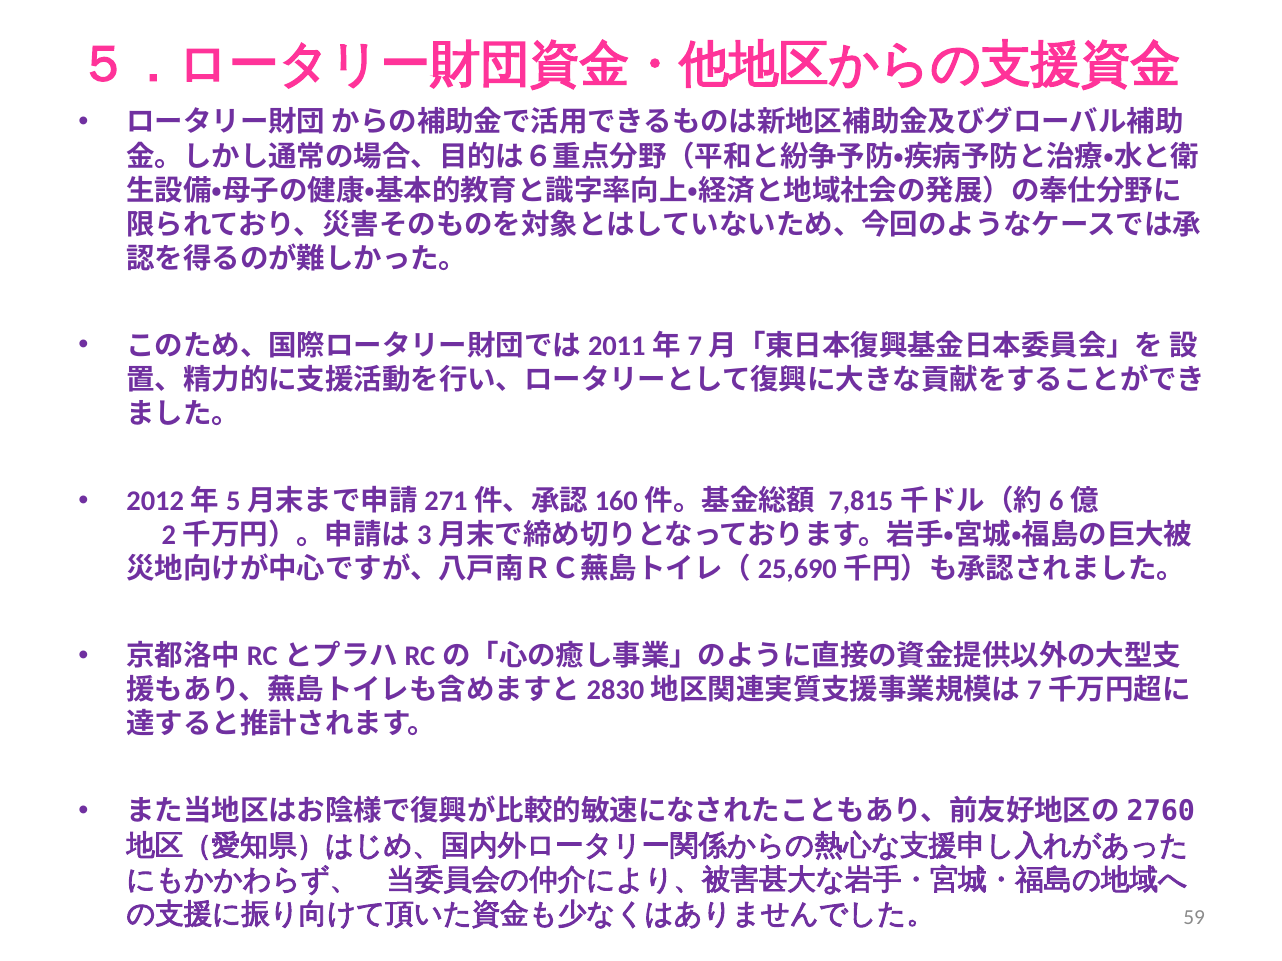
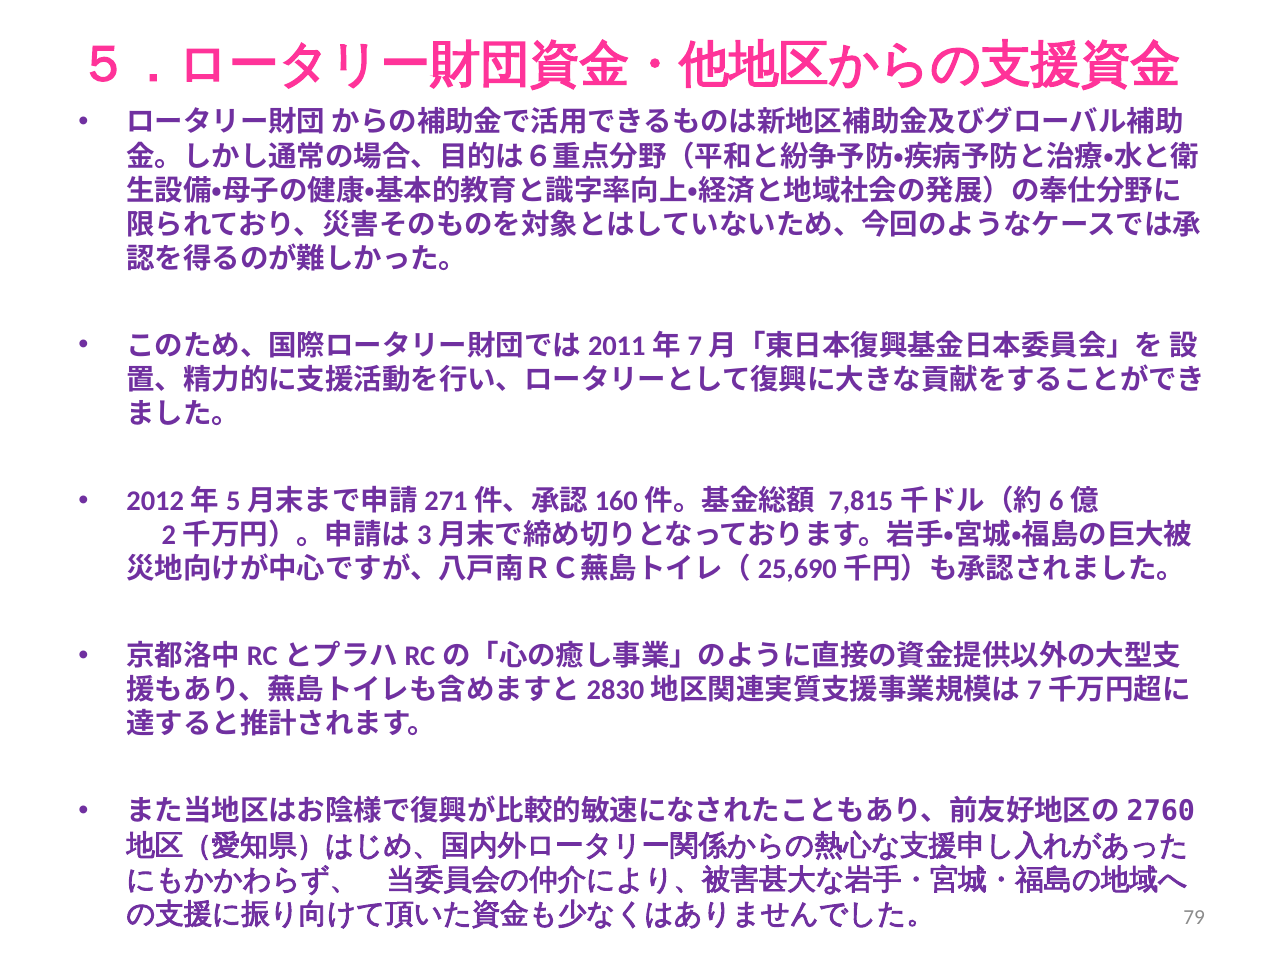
59: 59 -> 79 (1194, 918)
